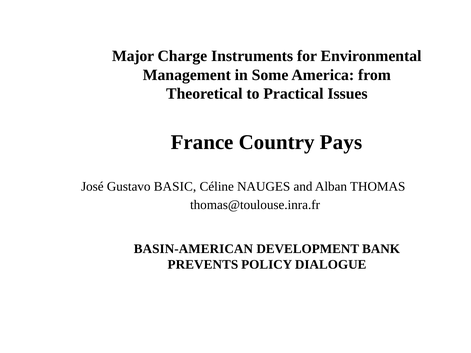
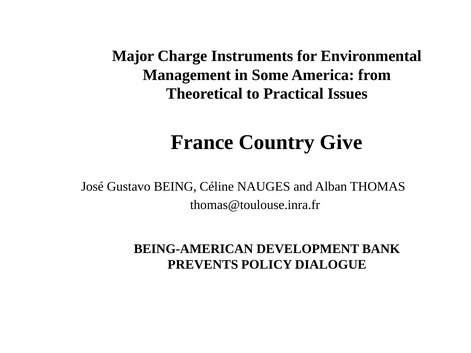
Pays: Pays -> Give (341, 142)
BASIC: BASIC -> BEING (175, 187)
BASIN-AMERICAN: BASIN-AMERICAN -> BEING-AMERICAN (193, 249)
